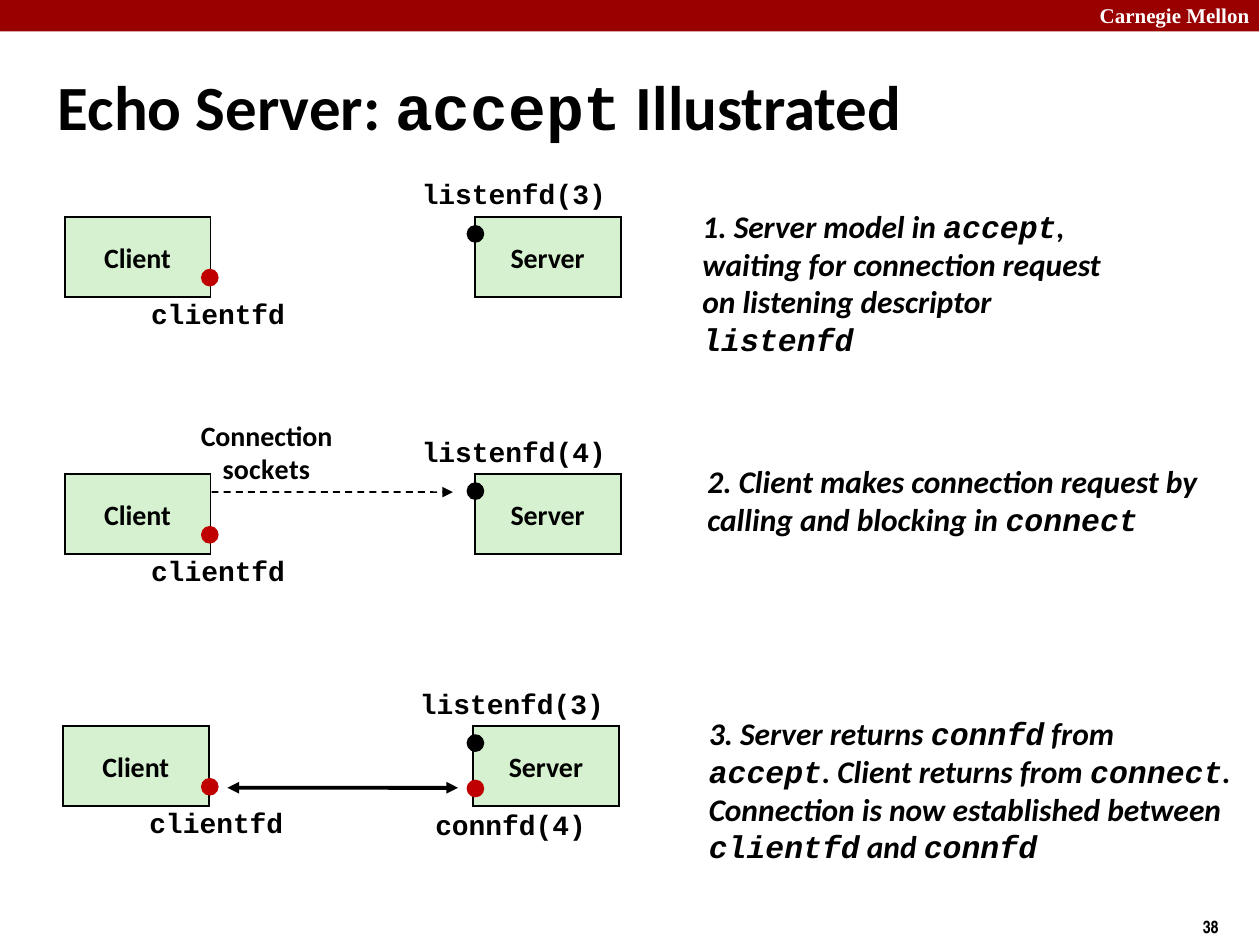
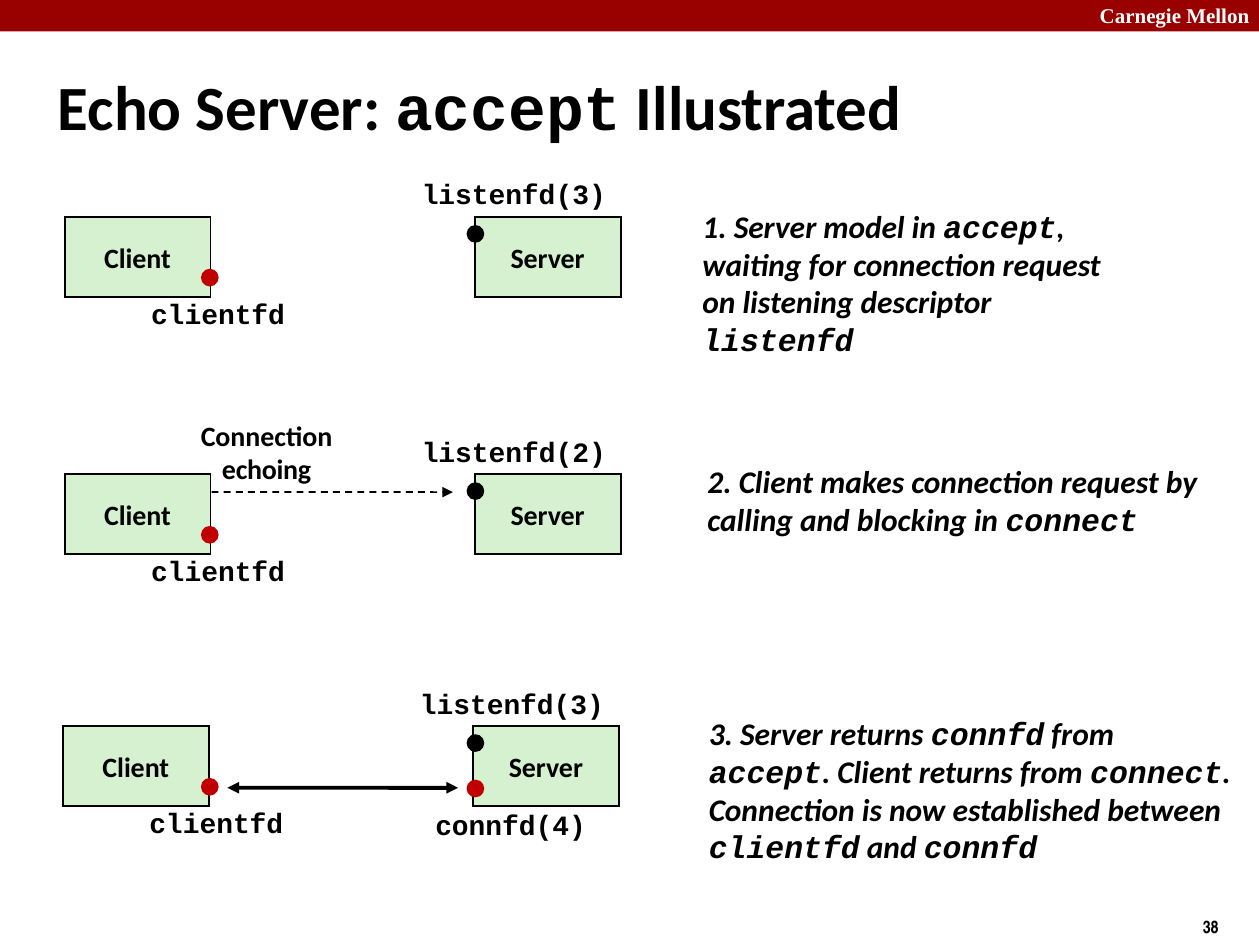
listenfd(4: listenfd(4 -> listenfd(2 (514, 453)
sockets: sockets -> echoing (267, 471)
